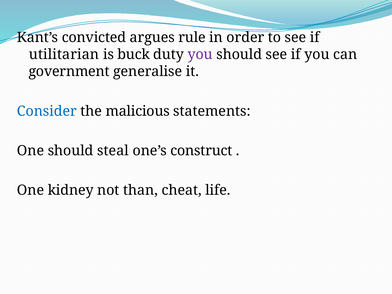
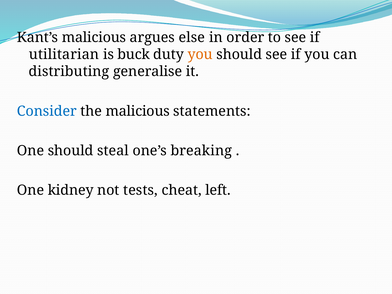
Kant’s convicted: convicted -> malicious (94, 38)
rule: rule -> else (192, 38)
you colour: purple -> orange (200, 55)
government: government -> distributing (69, 71)
construct: construct -> breaking (201, 151)
than: than -> tests (140, 190)
life: life -> left (218, 190)
